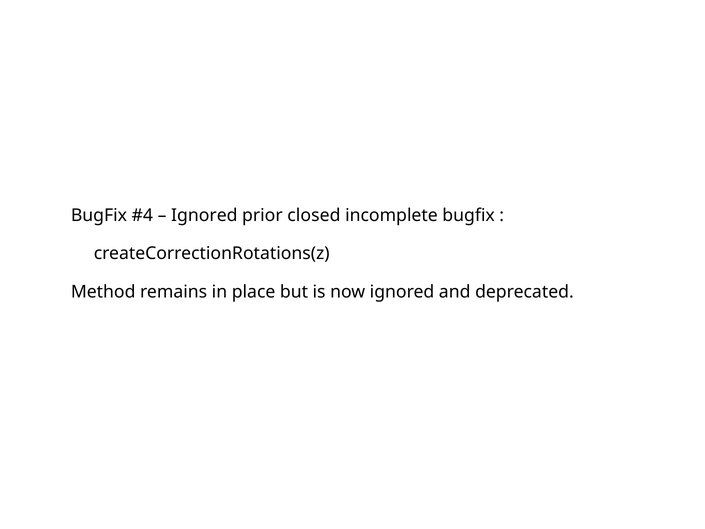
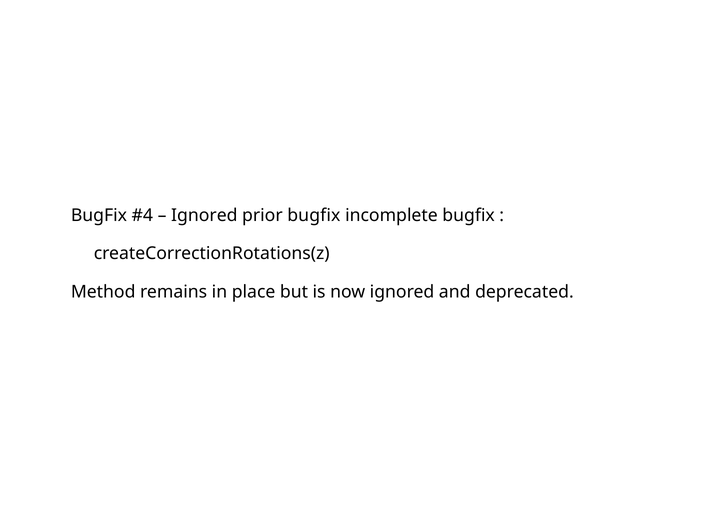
prior closed: closed -> bugfix (314, 215)
